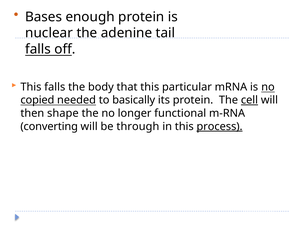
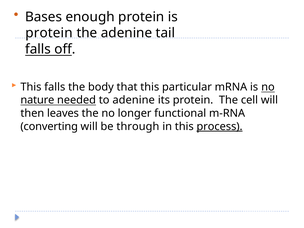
nuclear: nuclear -> protein (49, 33)
copied: copied -> nature (37, 100)
to basically: basically -> adenine (134, 100)
cell underline: present -> none (249, 100)
shape: shape -> leaves (63, 113)
